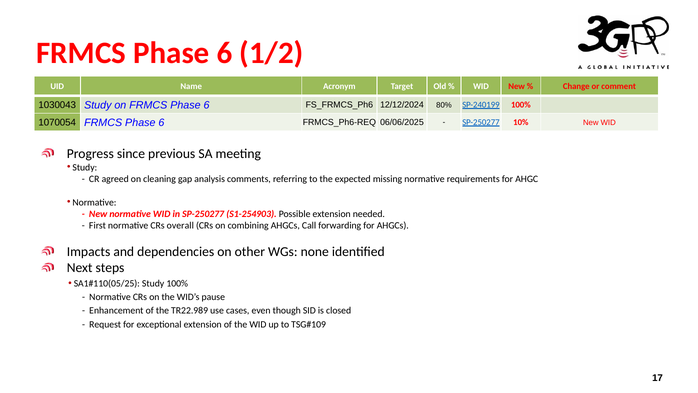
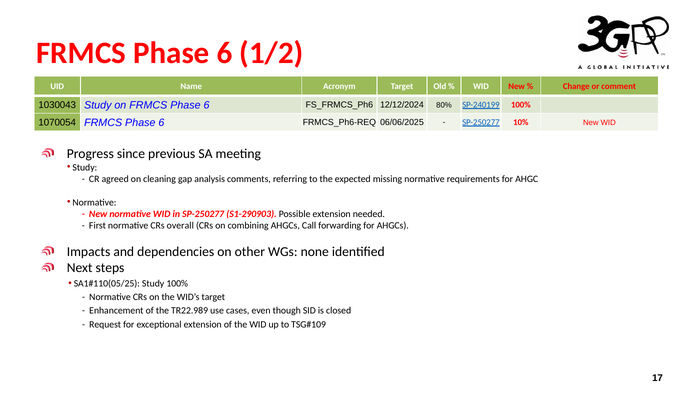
S1-254903: S1-254903 -> S1-290903 (251, 214)
WID’s pause: pause -> target (213, 297)
